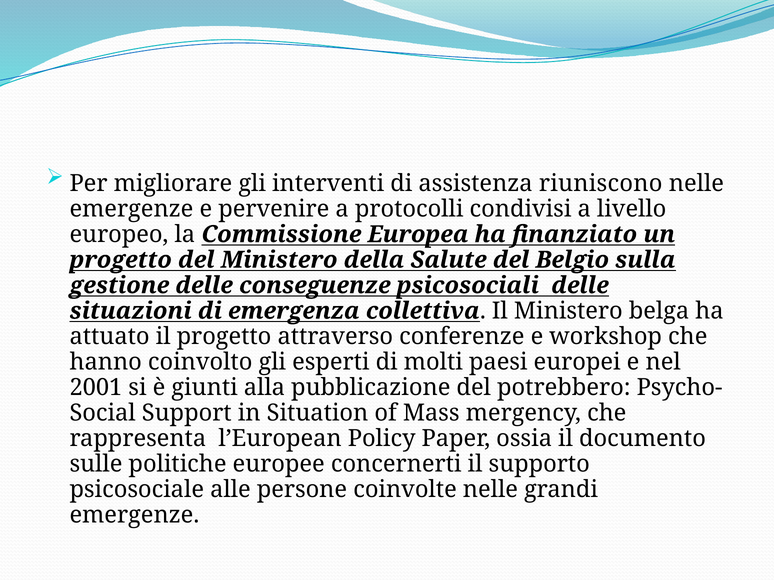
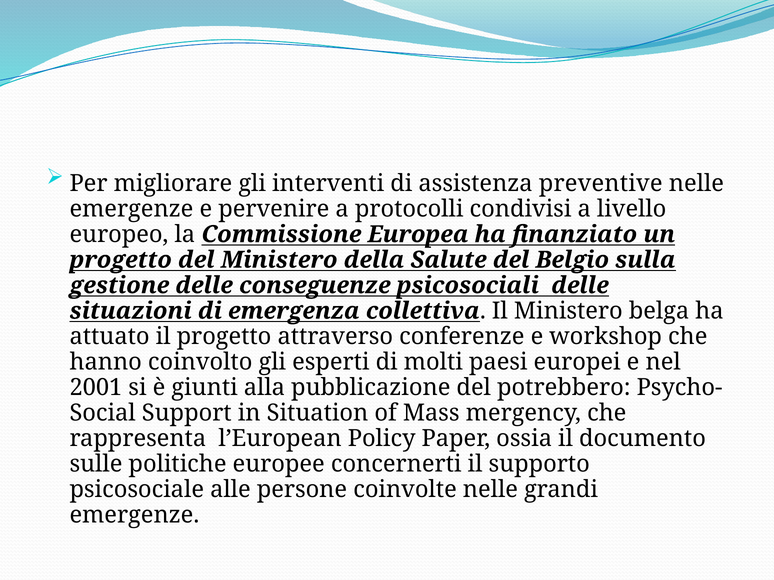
riuniscono: riuniscono -> preventive (601, 183)
